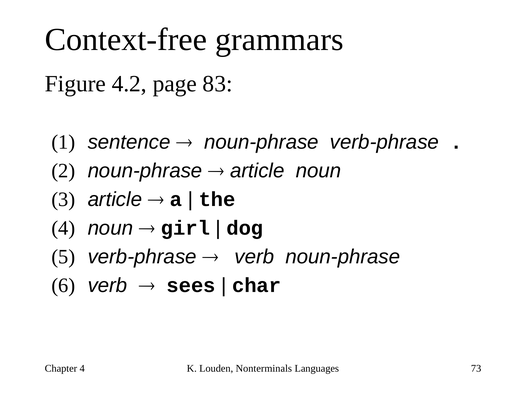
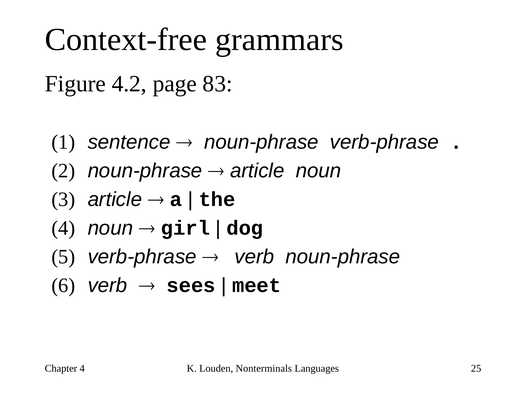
char: char -> meet (257, 286)
73: 73 -> 25 (476, 369)
